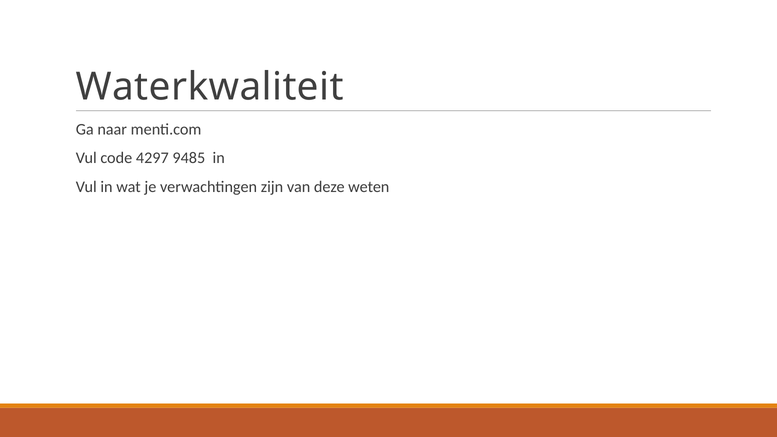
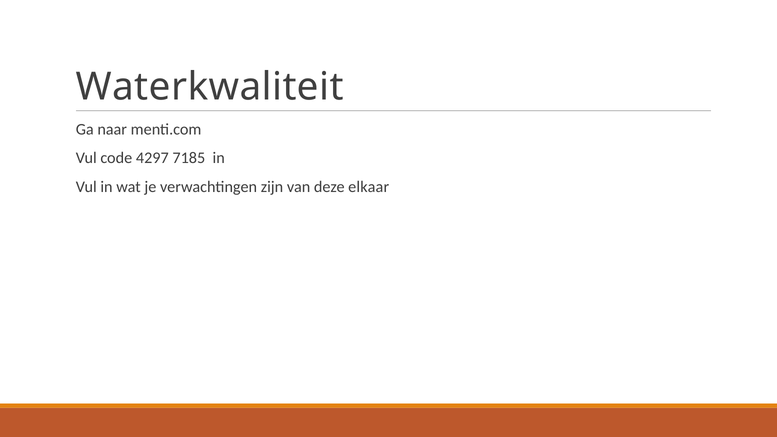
9485: 9485 -> 7185 (189, 158)
weten: weten -> elkaar (369, 187)
